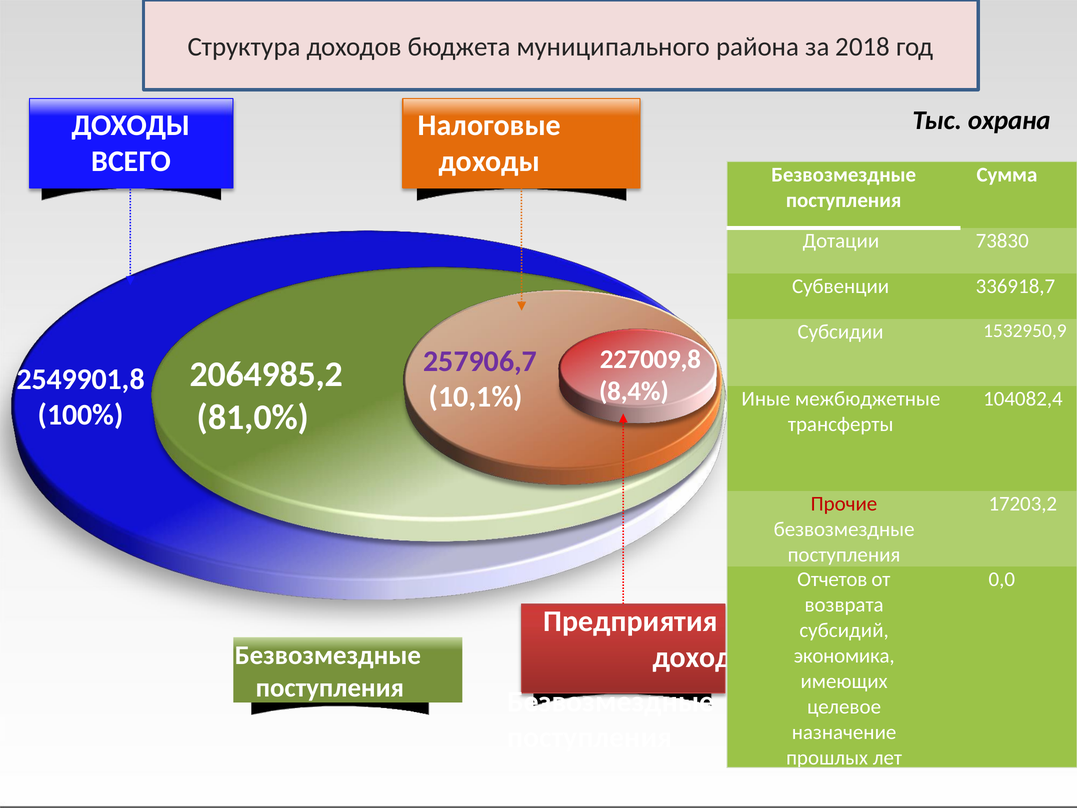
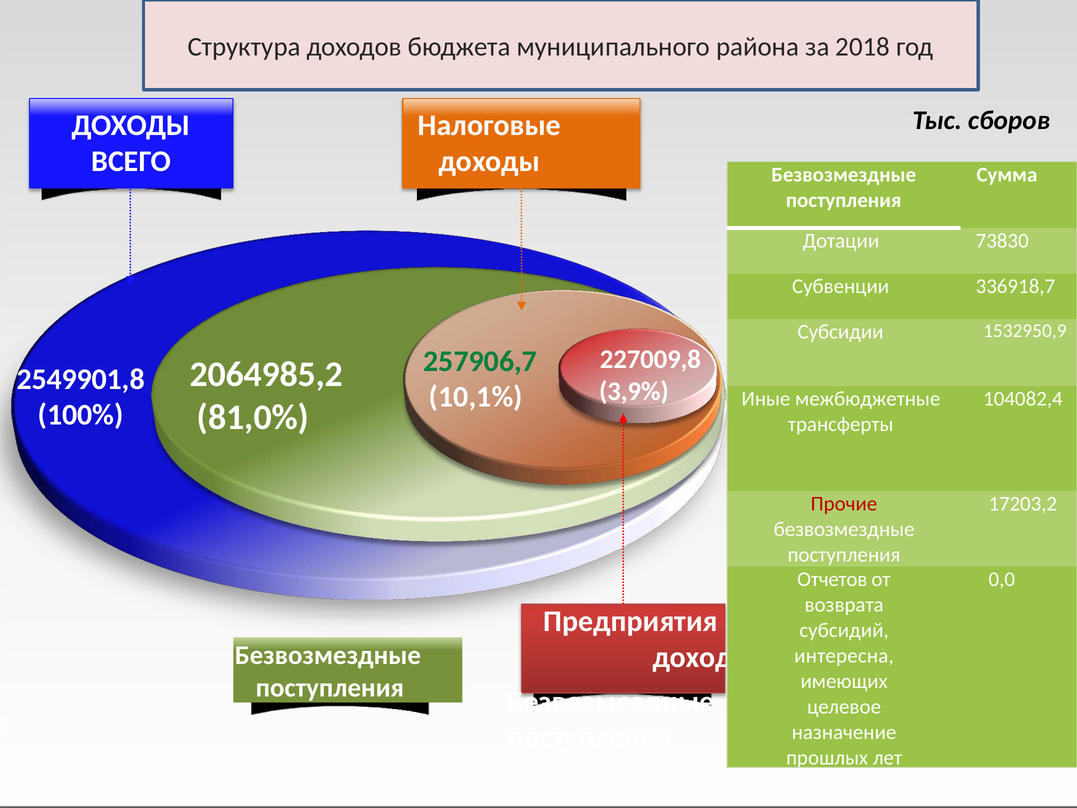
охрана: охрана -> сборов (1009, 120)
257906,7 colour: purple -> green (480, 361)
8,4%: 8,4% -> 3,9% (634, 391)
экономика: экономика -> интересна (844, 656)
